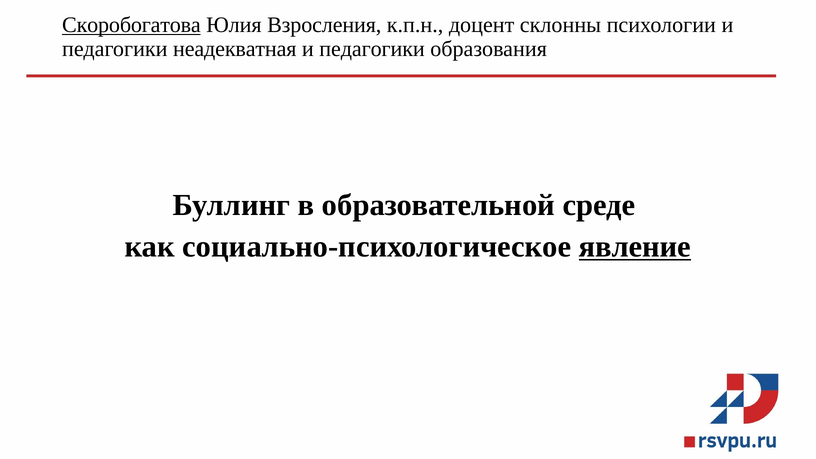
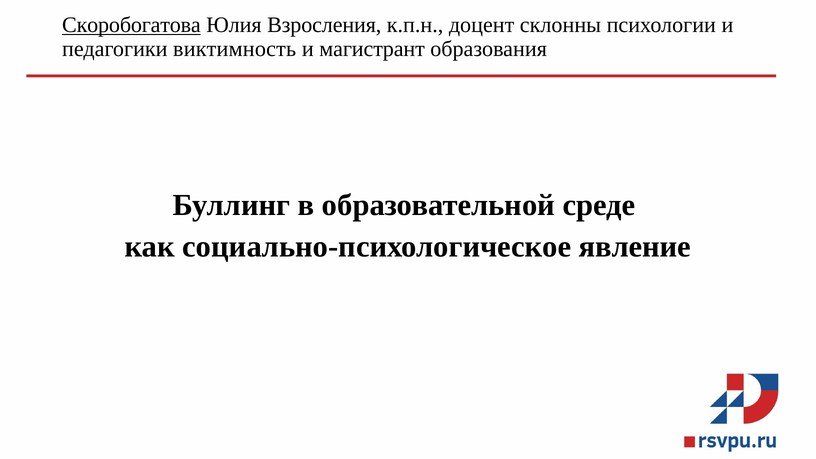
неадекватная: неадекватная -> виктимность (235, 49)
педагогики: педагогики -> магистрант (372, 49)
явление underline: present -> none (635, 247)
